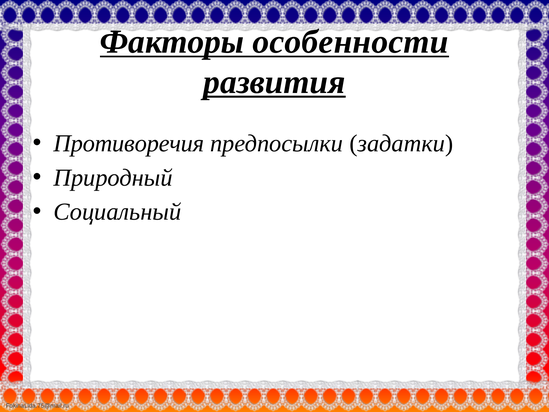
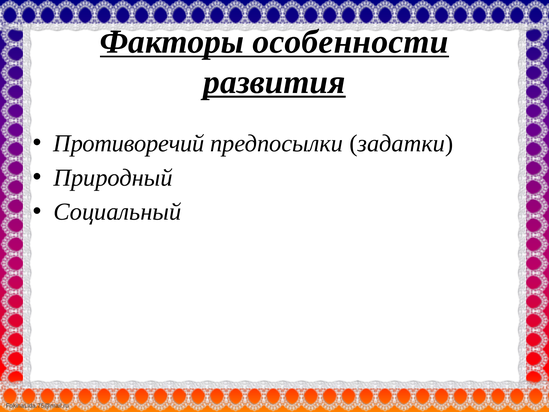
Противоречия: Противоречия -> Противоречий (129, 143)
